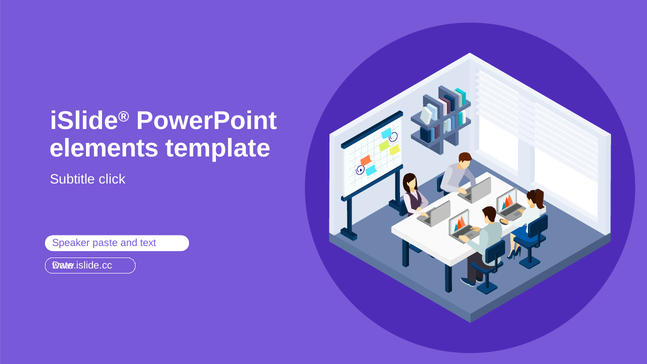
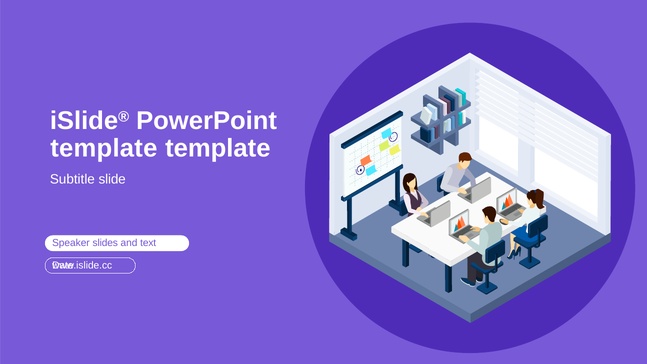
elements: elements -> template (104, 148)
click: click -> slide (112, 179)
paste: paste -> slides (105, 243)
